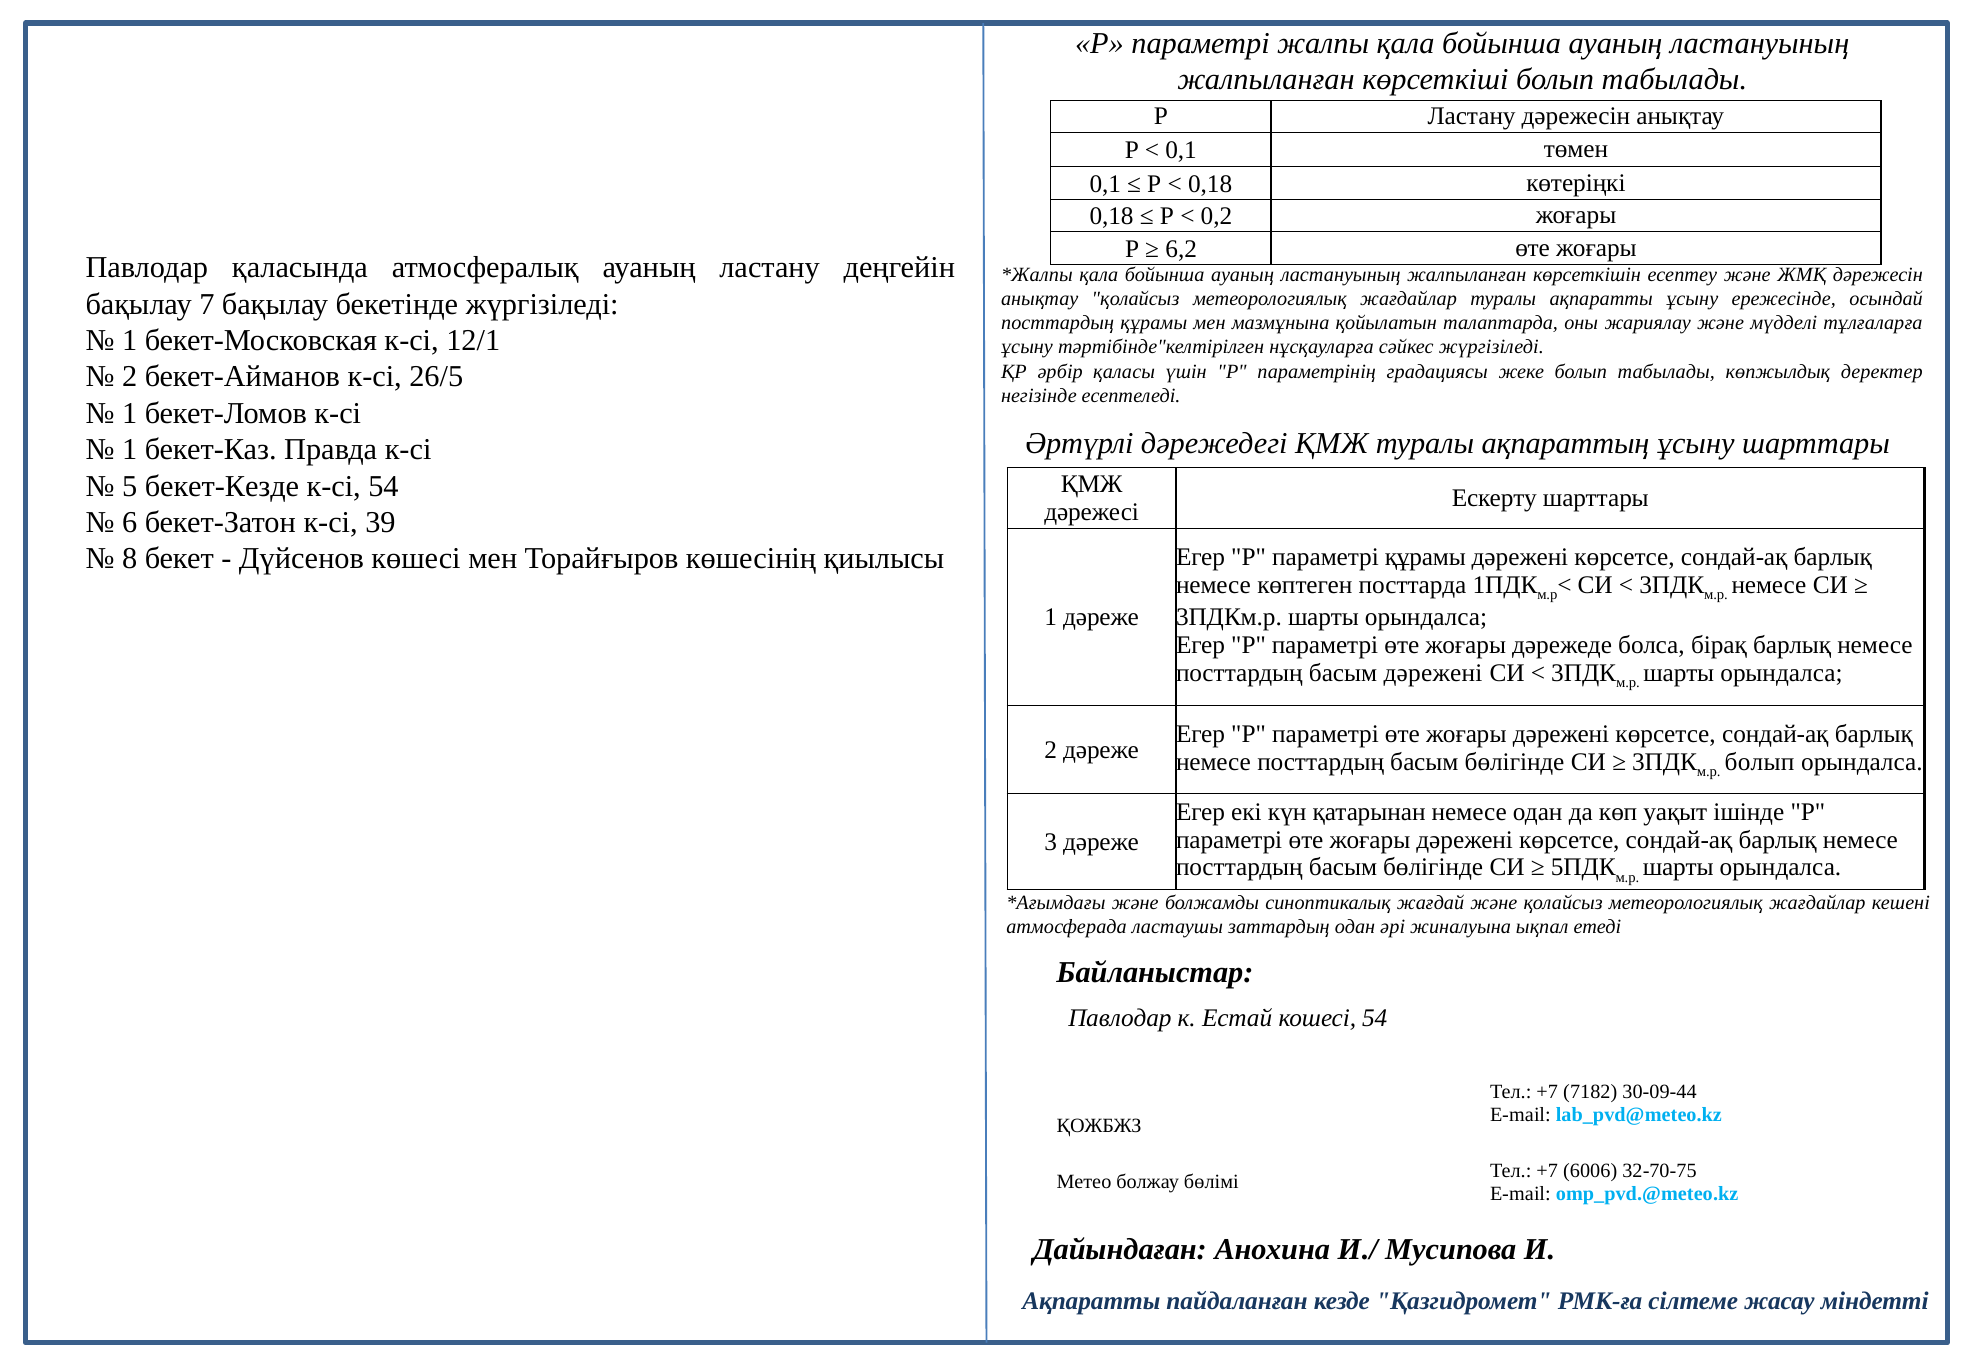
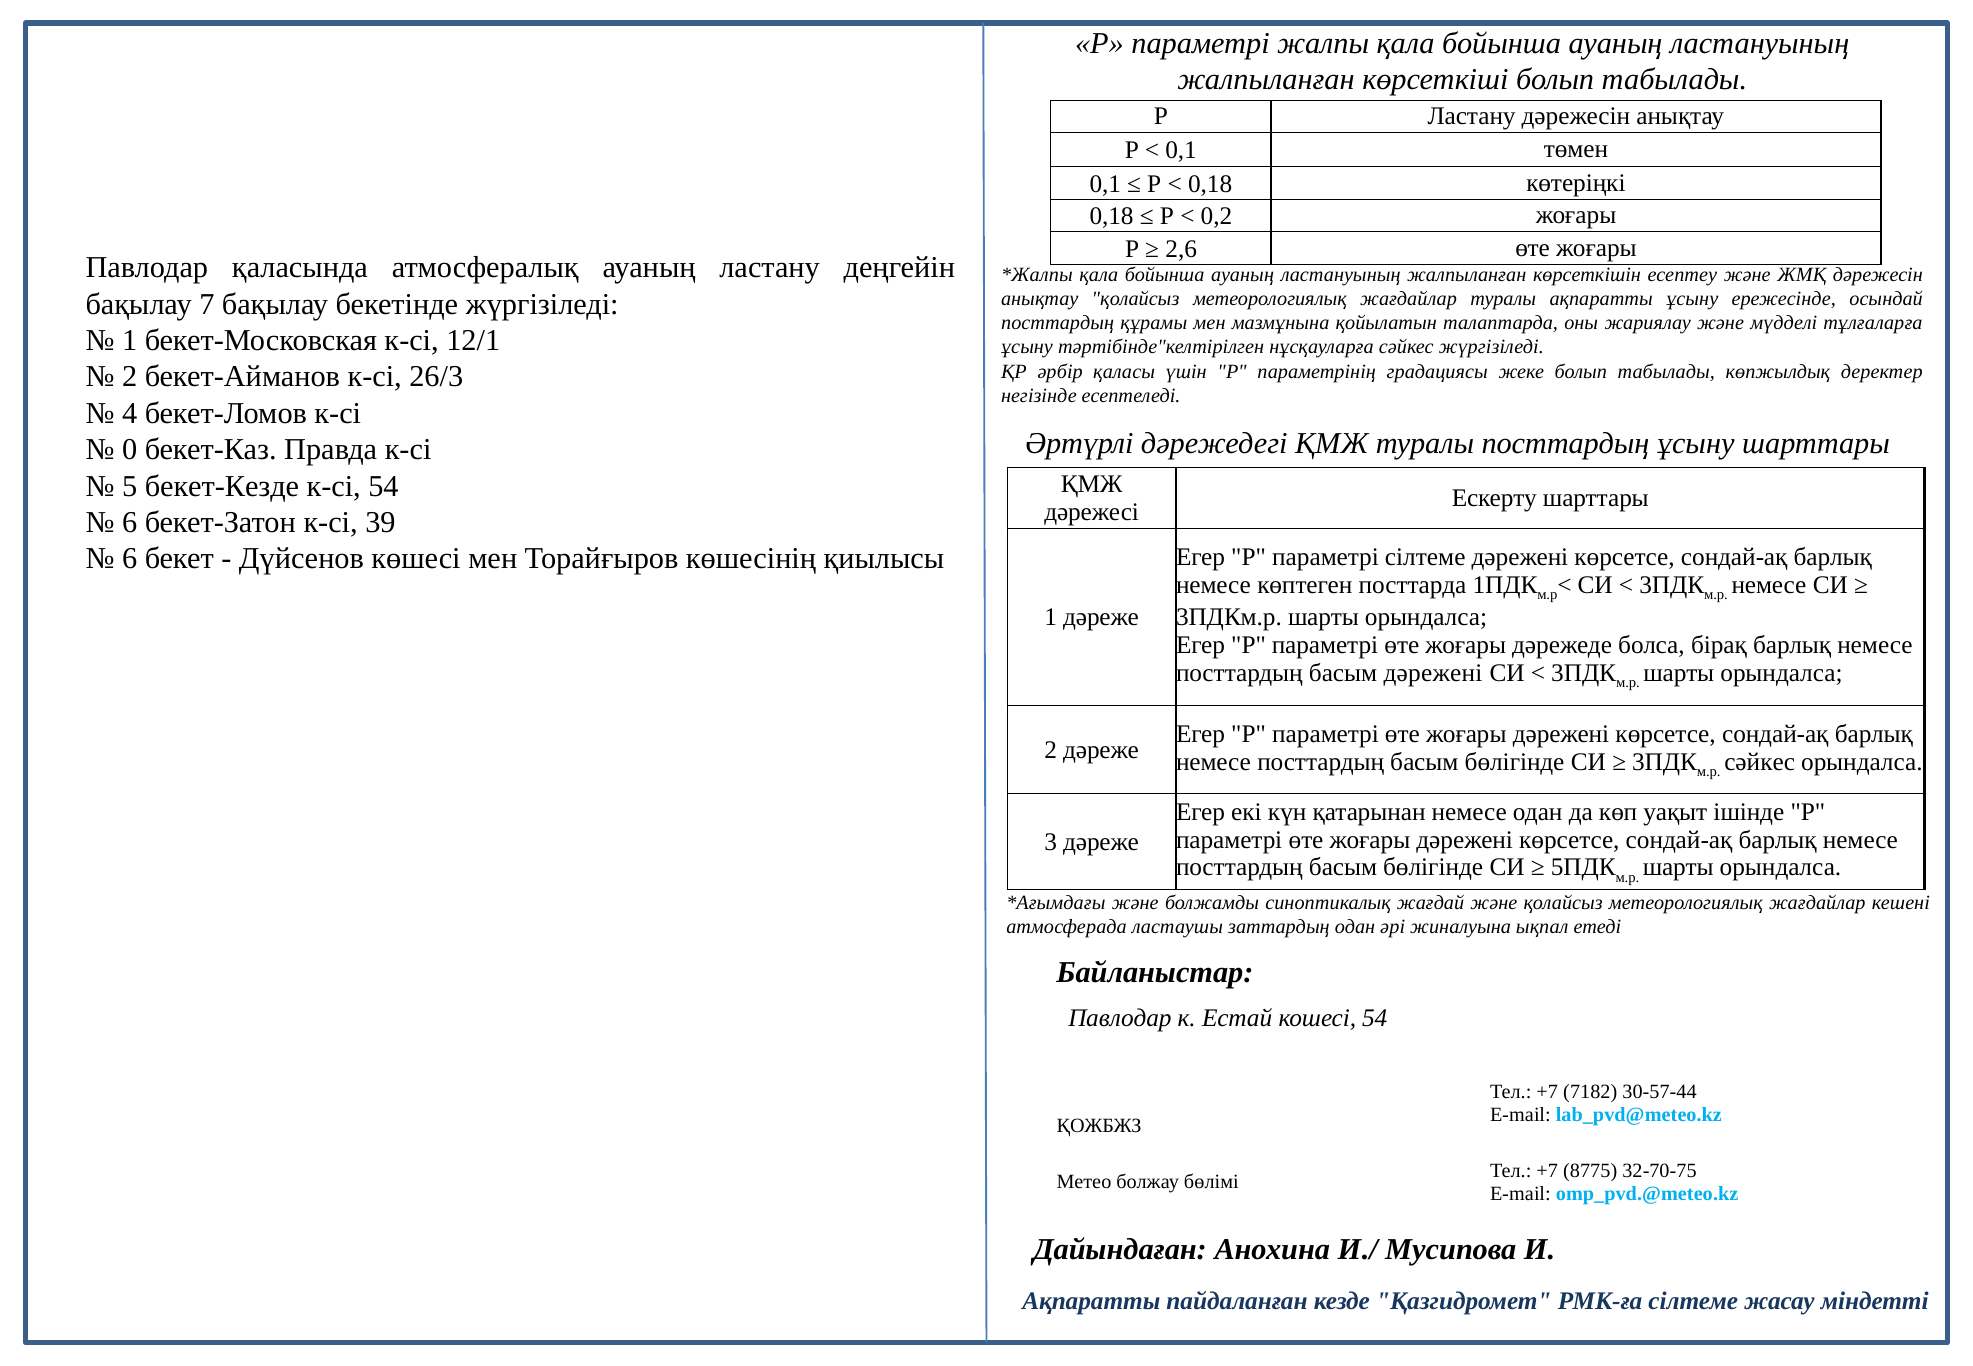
6,2: 6,2 -> 2,6 (1181, 249)
26/5: 26/5 -> 26/3 (436, 377)
1: 1 -> 4 (130, 413)
туралы ақпараттың: ақпараттың -> посттардың (1565, 444)
1: 1 -> 0 (130, 450)
8: 8 -> 6 (130, 559)
параметрі құрамы: құрамы -> сілтеме (1425, 557)
болып: болып -> сәйкес (1760, 762)
30-09-44: 30-09-44 -> 30-57-44 (1660, 1092)
6006: 6006 -> 8775 (1590, 1171)
